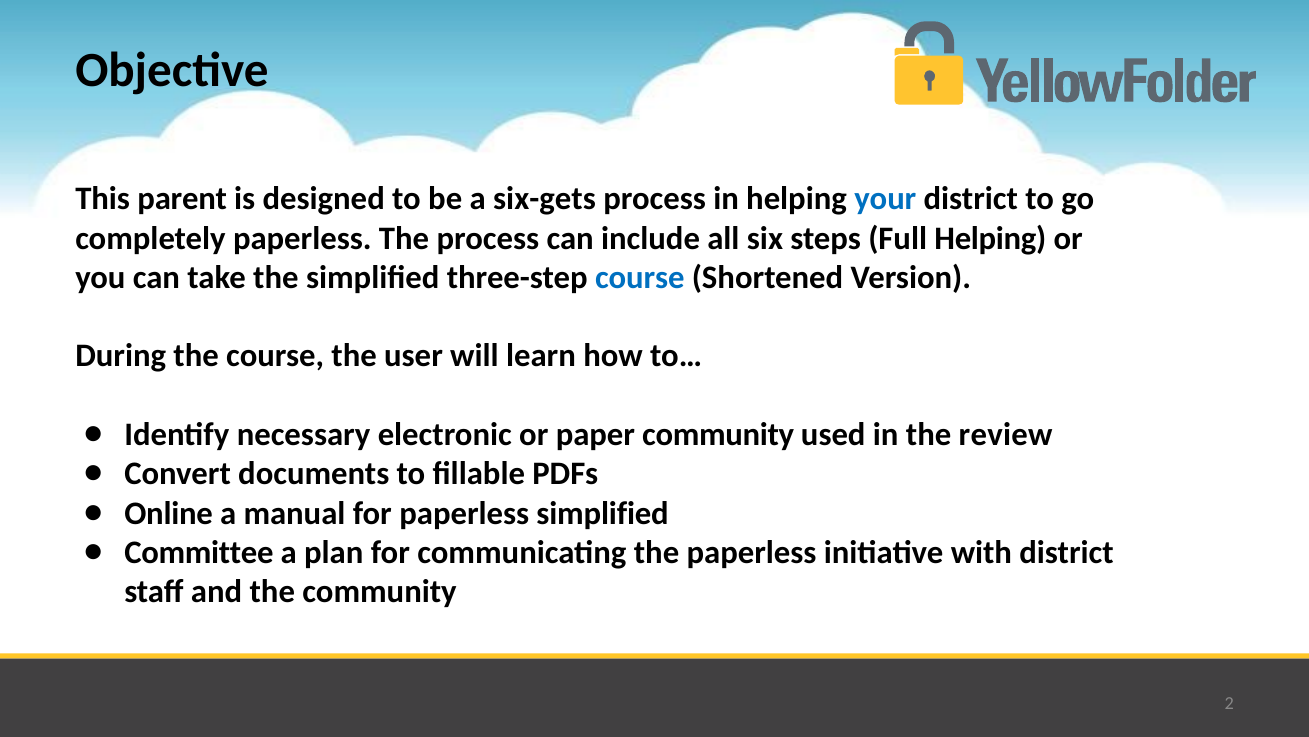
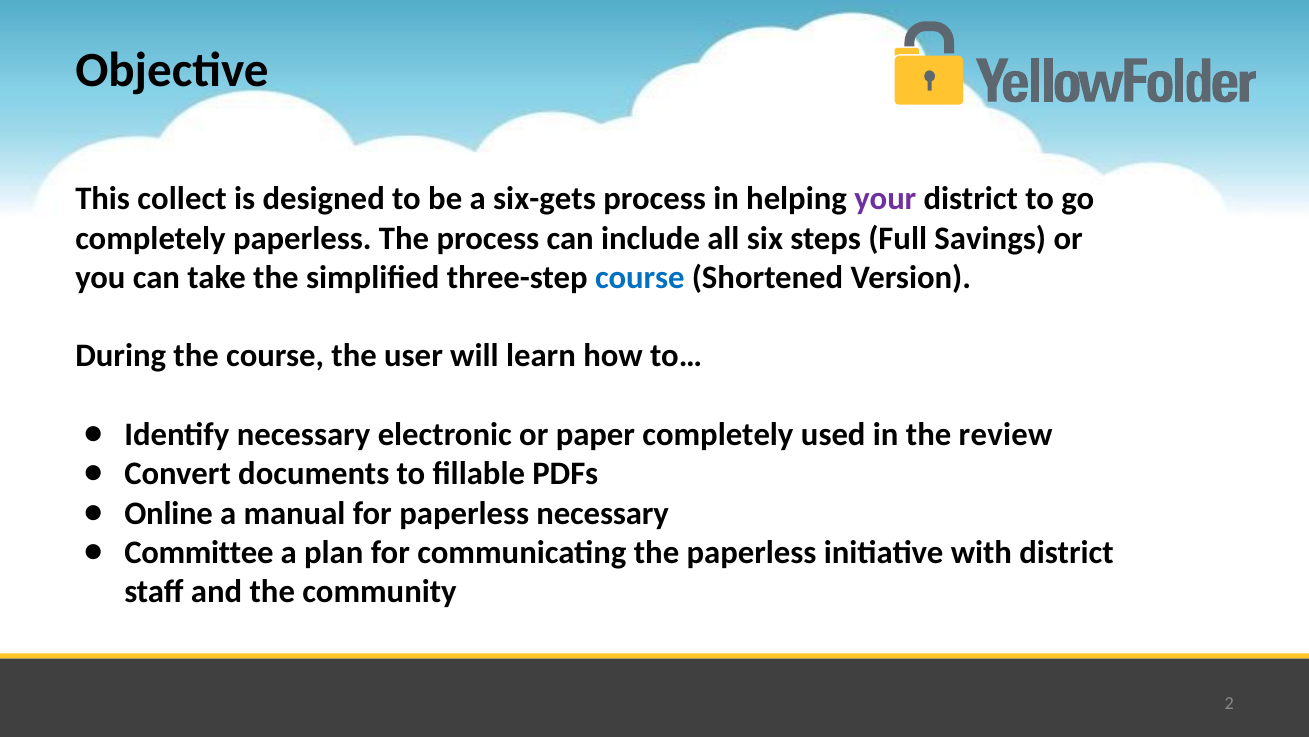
parent: parent -> collect (182, 199)
your colour: blue -> purple (885, 199)
Full Helping: Helping -> Savings (990, 238)
paper community: community -> completely (718, 434)
paperless simplified: simplified -> necessary (603, 513)
